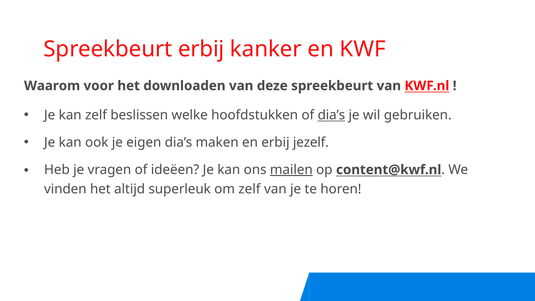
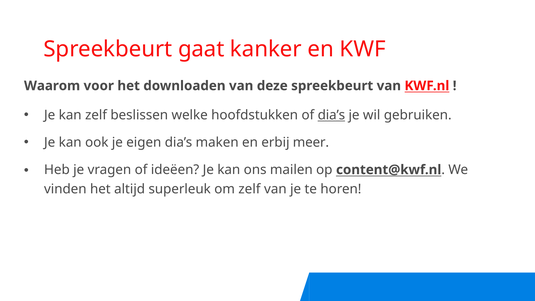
Spreekbeurt erbij: erbij -> gaat (201, 49)
jezelf: jezelf -> meer (311, 142)
mailen underline: present -> none (291, 170)
